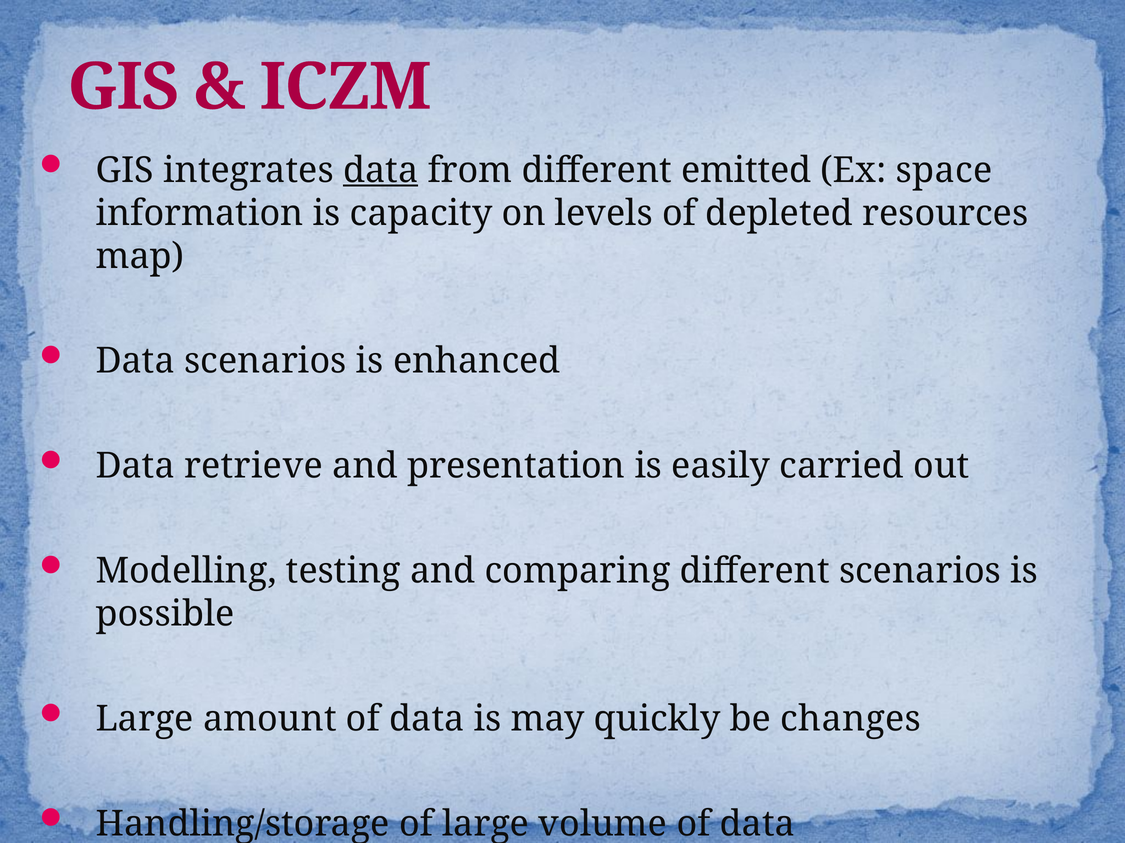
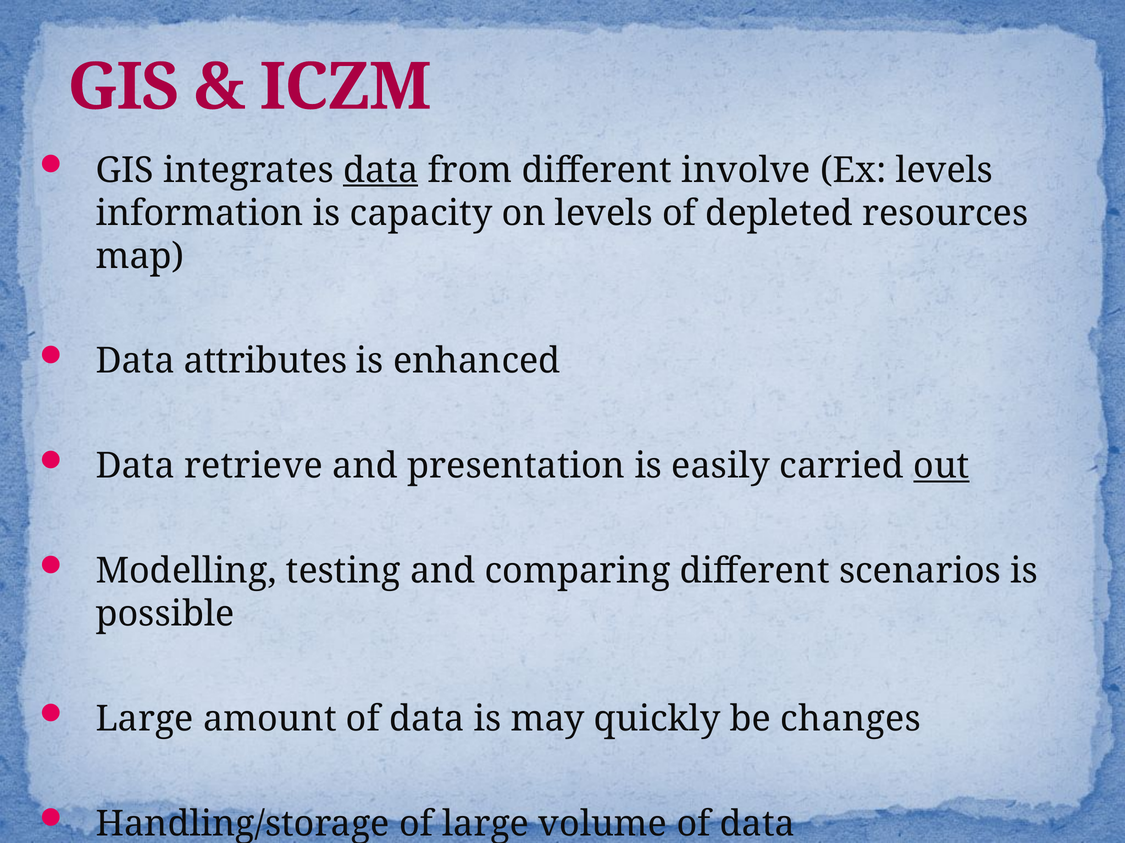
emitted: emitted -> involve (746, 170)
Ex space: space -> levels (944, 170)
Data scenarios: scenarios -> attributes (266, 361)
out underline: none -> present (941, 466)
